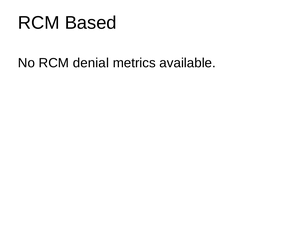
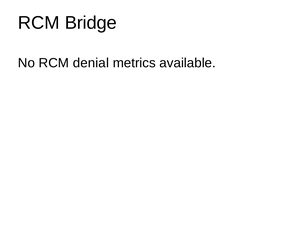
Based: Based -> Bridge (91, 23)
